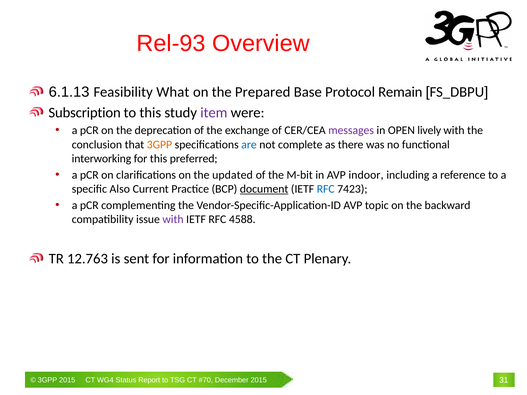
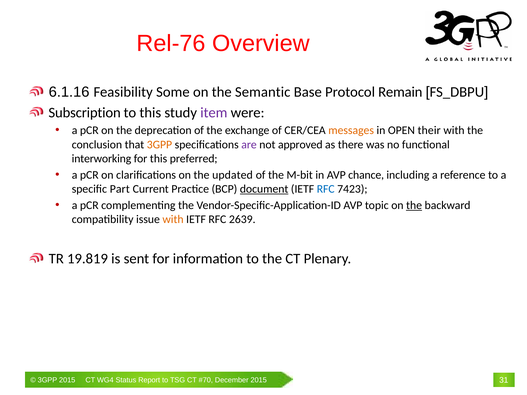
Rel-93: Rel-93 -> Rel-76 (171, 44)
6.1.13: 6.1.13 -> 6.1.16 (69, 92)
What: What -> Some (173, 92)
Prepared: Prepared -> Semantic (263, 92)
messages colour: purple -> orange (351, 131)
lively: lively -> their (429, 131)
are colour: blue -> purple (249, 145)
complete: complete -> approved (300, 145)
indoor: indoor -> chance (366, 175)
Also: Also -> Part (120, 189)
the underline: none -> present (414, 205)
with colour: purple -> orange (173, 220)
4588: 4588 -> 2639 (242, 220)
12.763: 12.763 -> 19.819 (88, 259)
